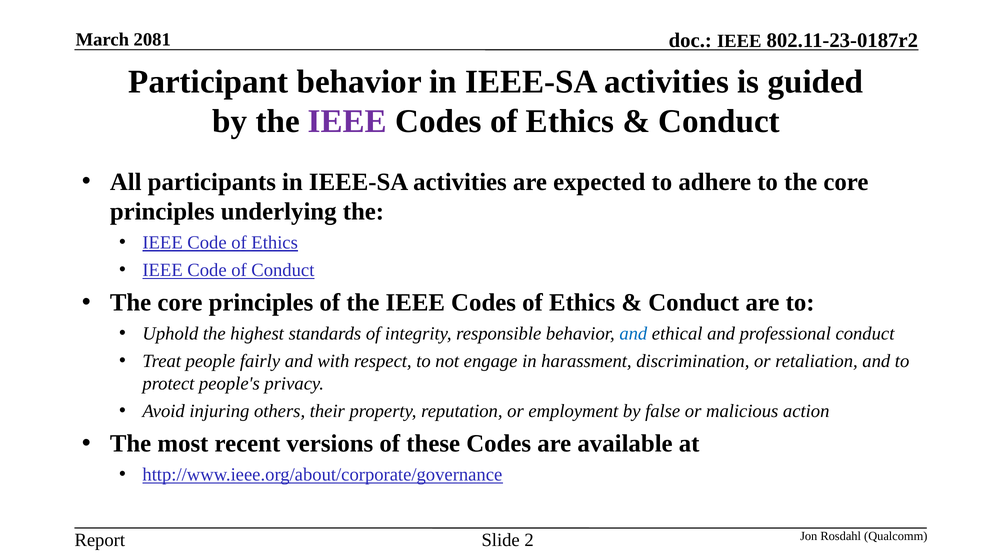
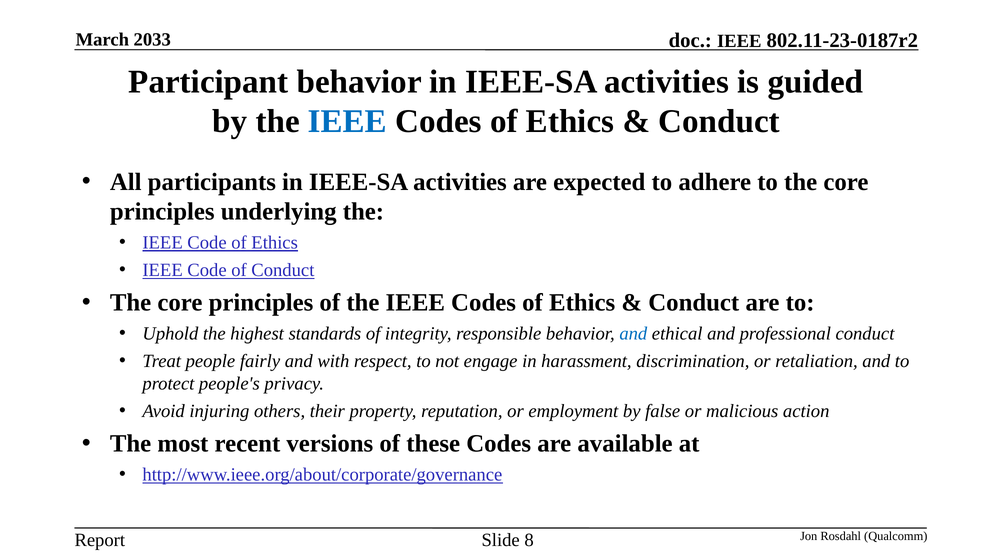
2081: 2081 -> 2033 (152, 39)
IEEE colour: purple -> blue (348, 121)
2: 2 -> 8 (529, 540)
